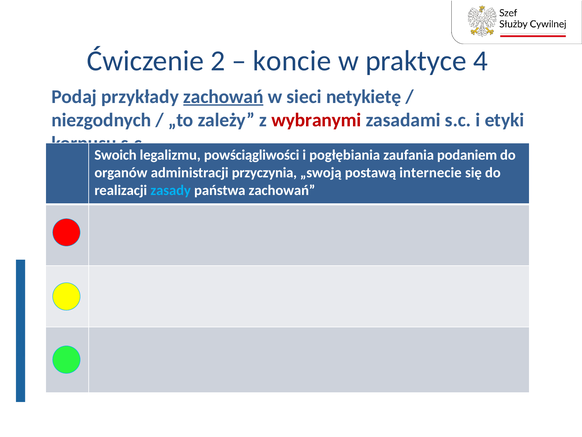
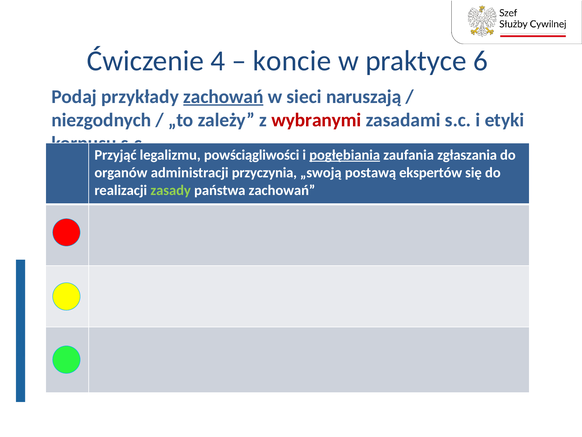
2: 2 -> 4 (218, 61)
4: 4 -> 6 (480, 61)
netykietę: netykietę -> naruszają (364, 97)
Swoich: Swoich -> Przyjąć (115, 155)
pogłębiania underline: none -> present (345, 155)
podaniem: podaniem -> zgłaszania (467, 155)
internecie: internecie -> ekspertów (431, 173)
zasady colour: light blue -> light green (171, 190)
